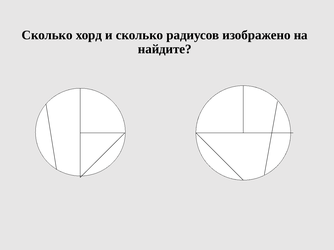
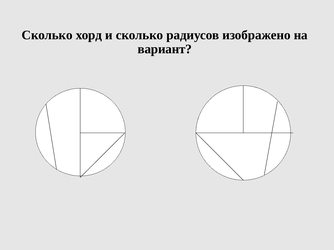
найдите: найдите -> вариант (165, 49)
